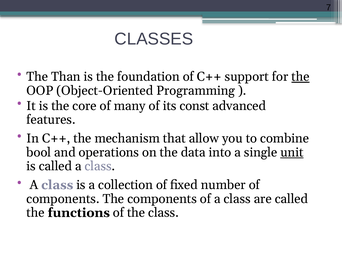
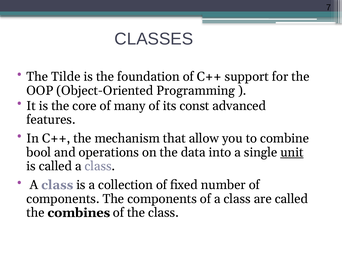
Than: Than -> Tilde (66, 77)
the underline: present -> none (300, 77)
functions: functions -> combines (79, 212)
